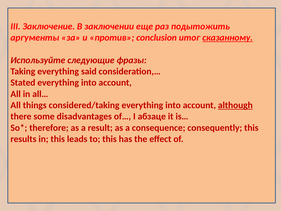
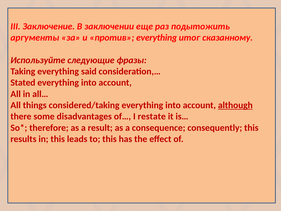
против conclusion: conclusion -> everything (157, 38)
сказанному underline: present -> none (228, 38)
абзаце: абзаце -> restate (152, 116)
